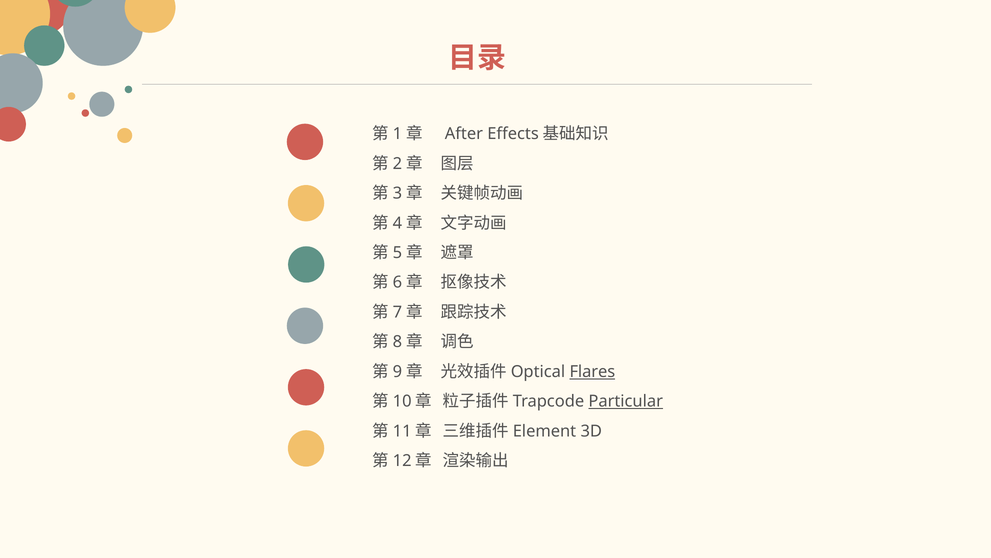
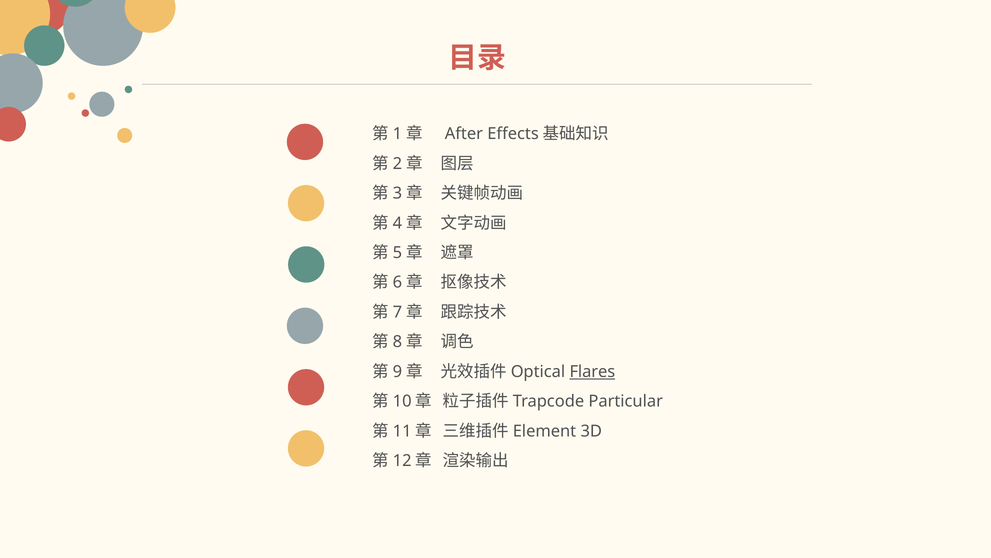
Particular underline: present -> none (626, 401)
